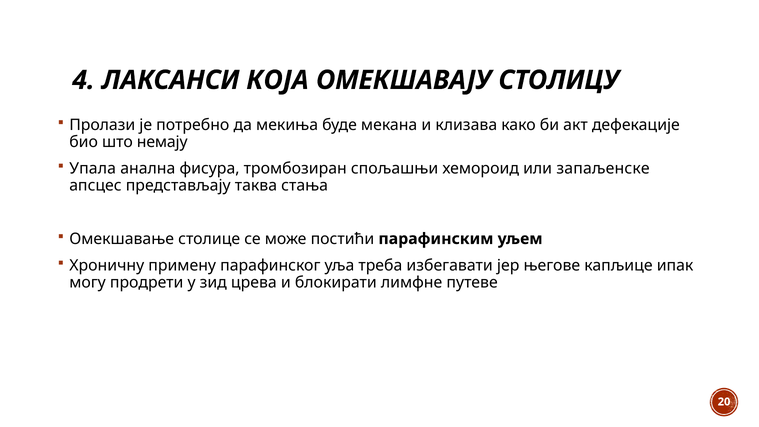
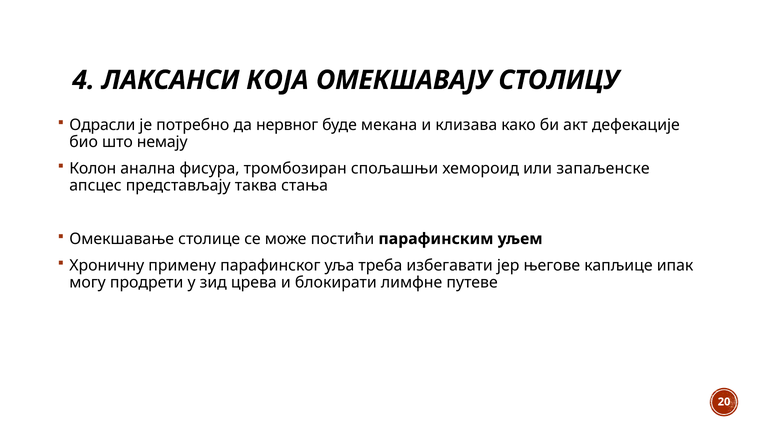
Пролази: Пролази -> Одрасли (102, 125)
мекиња: мекиња -> нервног (287, 125)
Упала: Упала -> Колон (93, 169)
